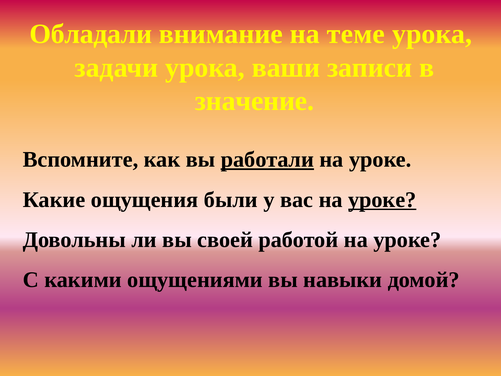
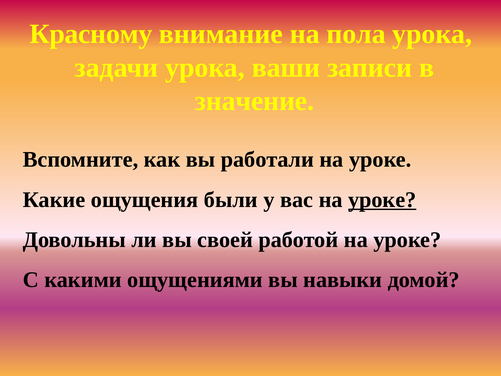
Обладали: Обладали -> Красному (91, 34)
теме: теме -> пола (356, 34)
работали underline: present -> none (267, 159)
